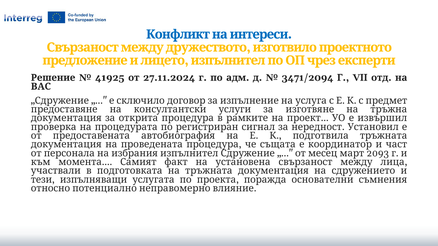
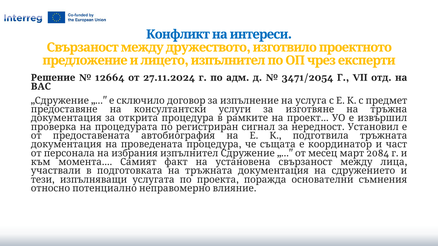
41925: 41925 -> 12664 (110, 78)
3471/2094: 3471/2094 -> 3471/2054 (307, 78)
2093: 2093 -> 2084 (378, 153)
